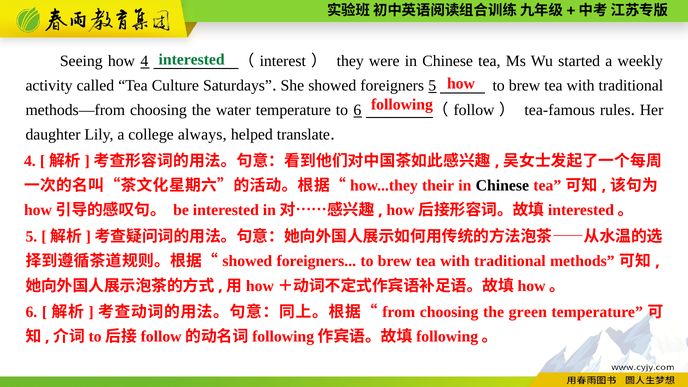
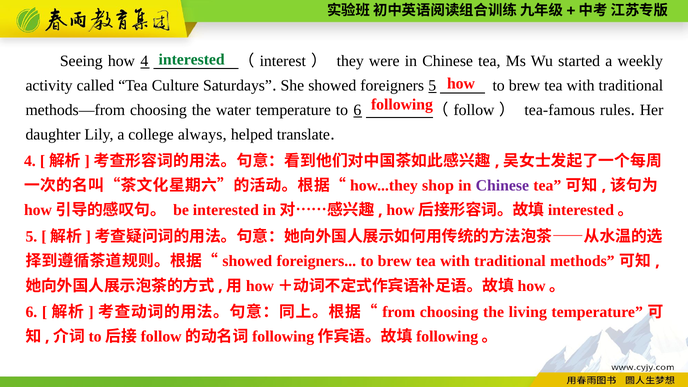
their: their -> shop (438, 186)
Chinese colour: black -> purple (502, 186)
green: green -> living (528, 312)
